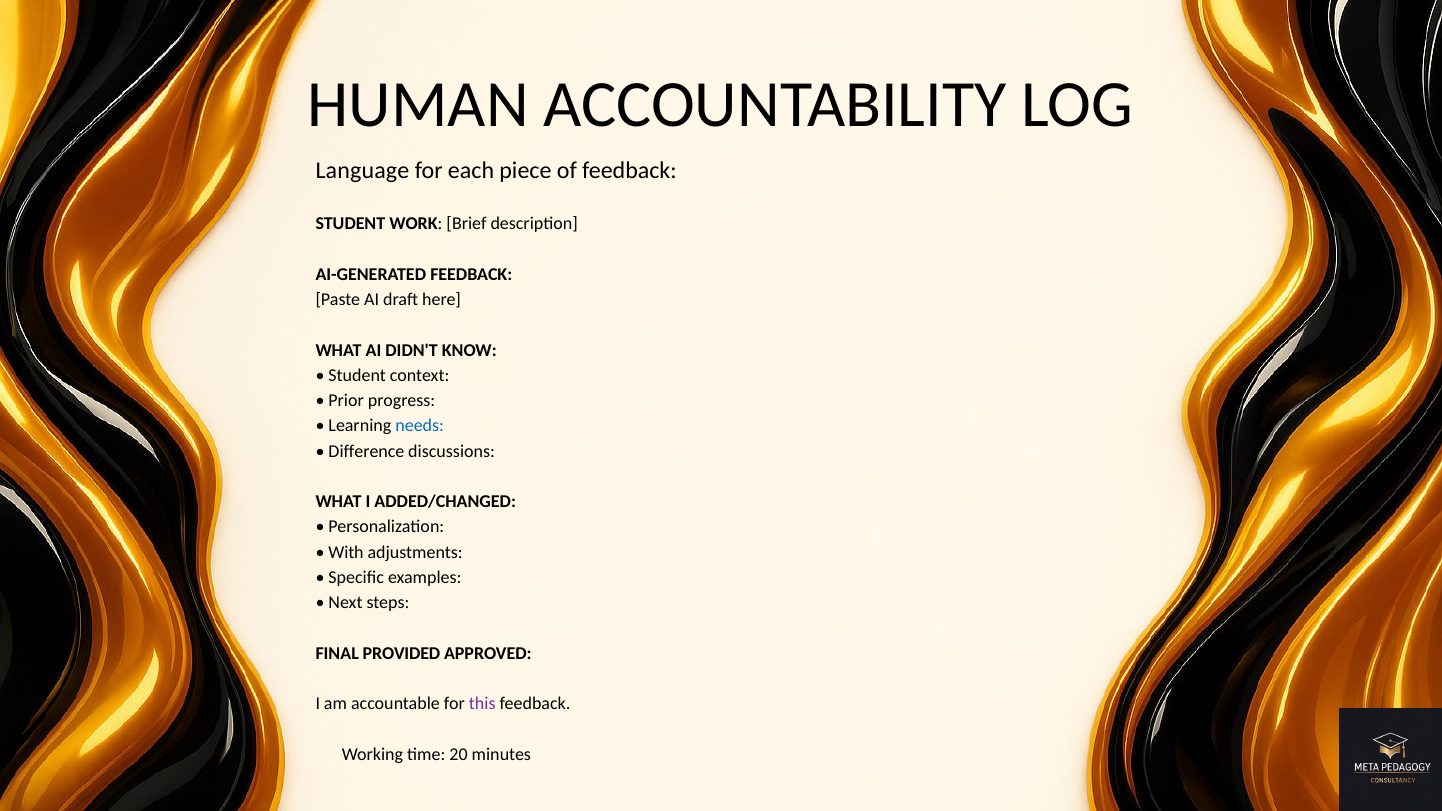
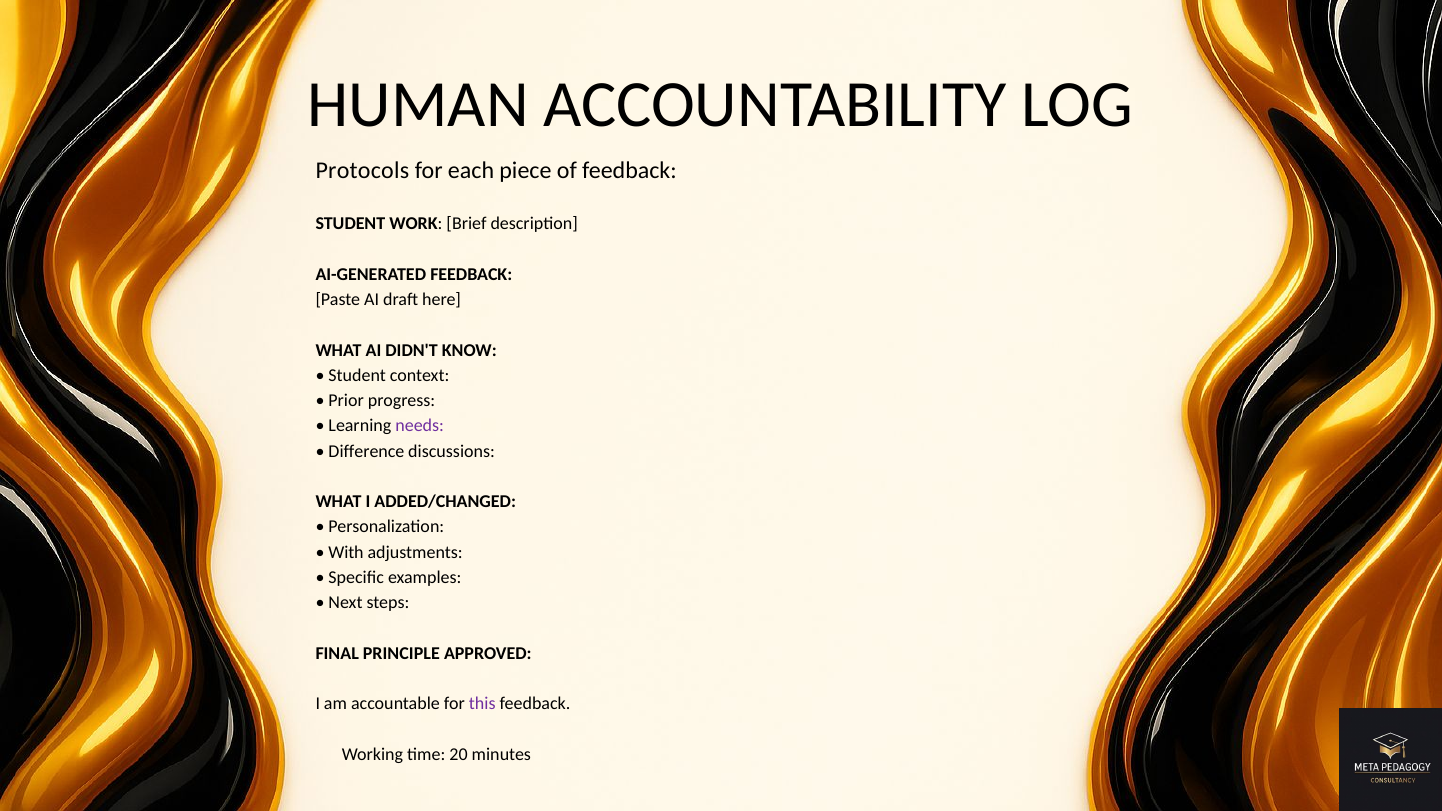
Language: Language -> Protocols (362, 170)
needs colour: blue -> purple (420, 426)
PROVIDED: PROVIDED -> PRINCIPLE (401, 653)
